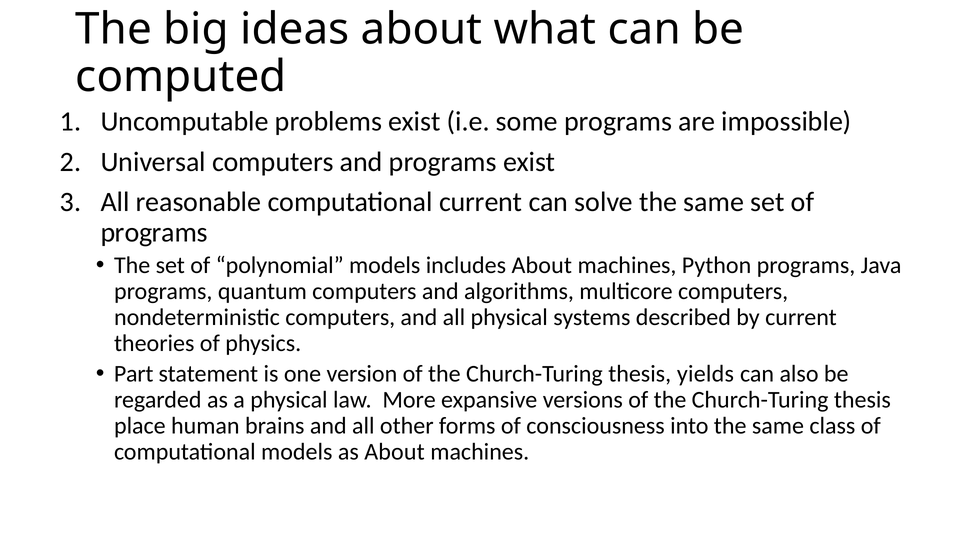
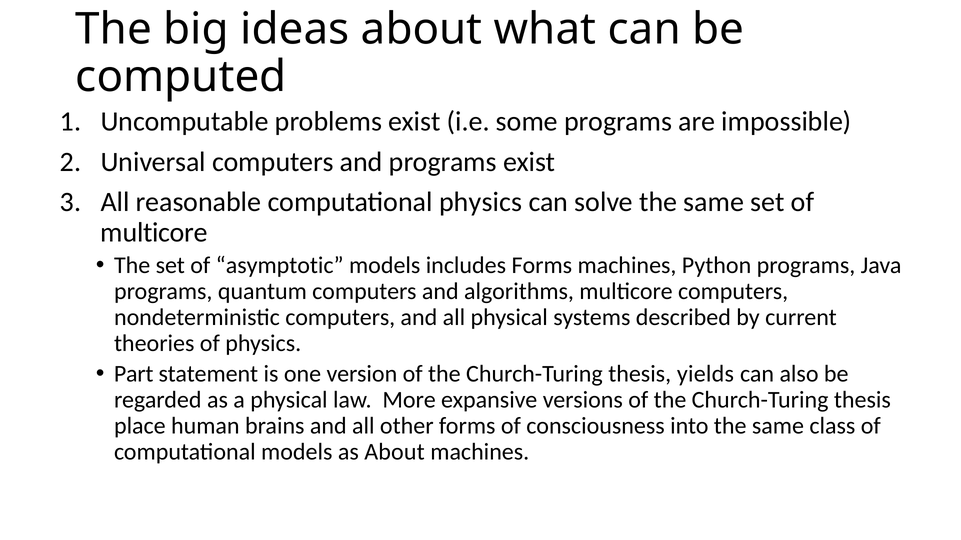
computational current: current -> physics (481, 202)
programs: programs -> multicore (154, 233)
polynomial: polynomial -> asymptotic (280, 266)
includes About: About -> Forms (542, 266)
